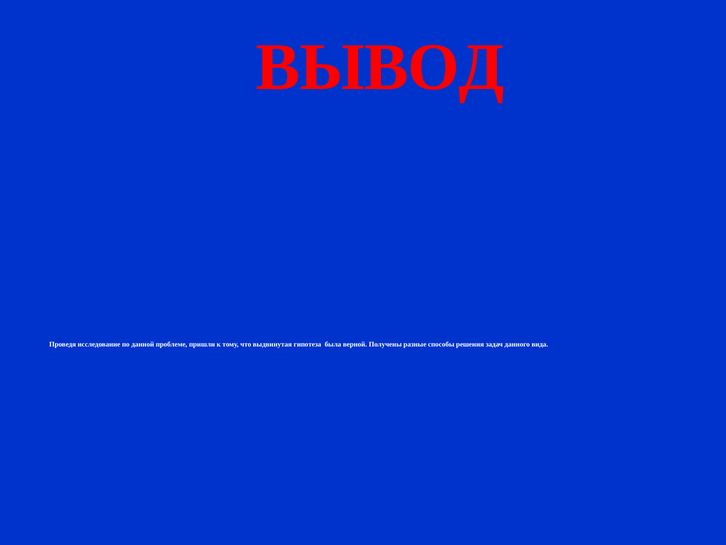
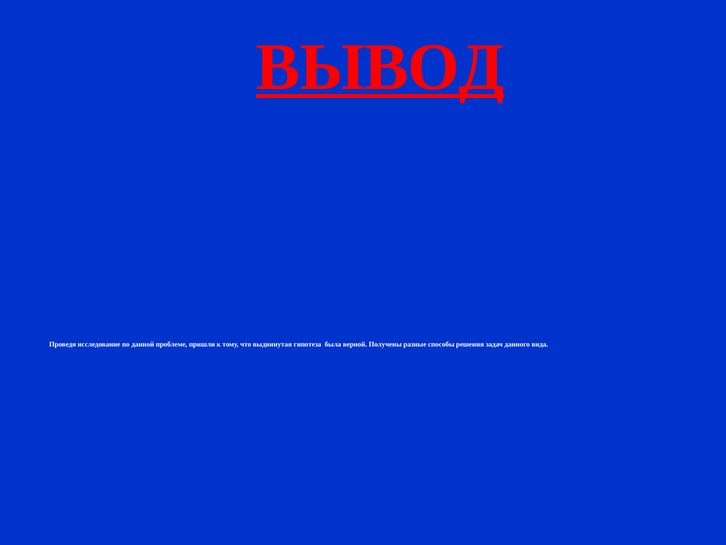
ВЫВОД underline: none -> present (380, 67)
